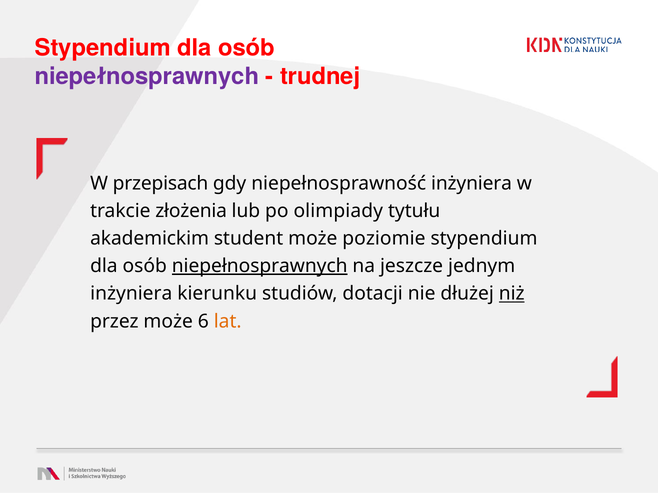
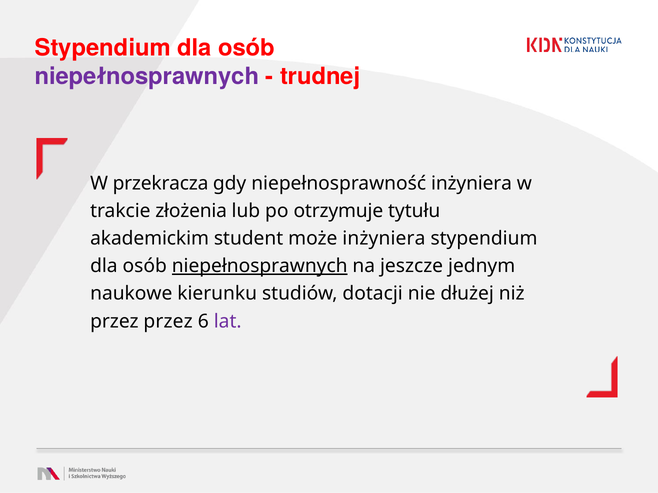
przepisach: przepisach -> przekracza (161, 183)
olimpiady: olimpiady -> otrzymuje (338, 211)
może poziomie: poziomie -> inżyniera (384, 239)
inżyniera: inżyniera -> naukowe (131, 294)
niż underline: present -> none (512, 294)
przez może: może -> przez (168, 322)
lat colour: orange -> purple (228, 322)
